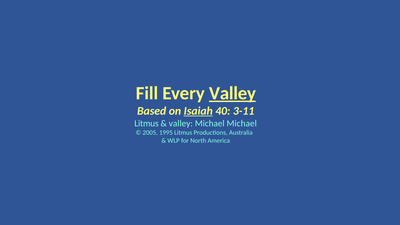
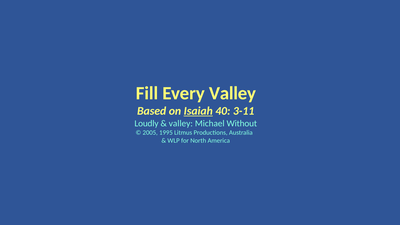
Valley underline: present -> none (232, 93)
Litmus: Litmus -> Loudly (146, 123)
Michael Michael: Michael -> Without (242, 123)
